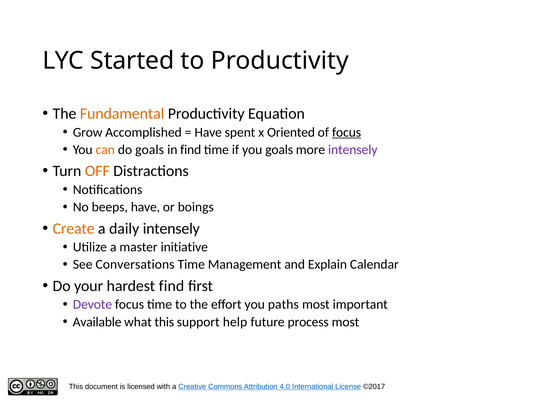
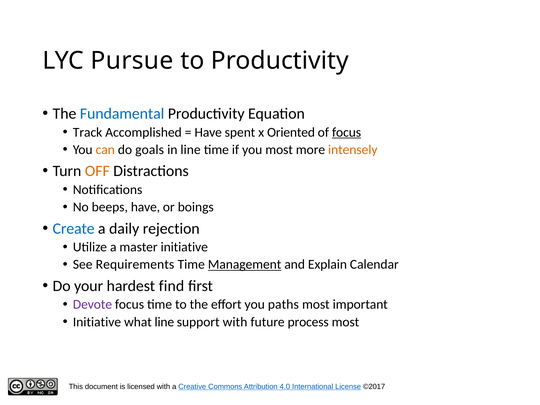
Started: Started -> Pursue (132, 61)
Fundamental colour: orange -> blue (122, 114)
Grow: Grow -> Track (88, 132)
in find: find -> line (191, 150)
you goals: goals -> most (279, 150)
intensely colour: purple -> orange (353, 150)
Create colour: orange -> blue (74, 228)
daily intensely: intensely -> rejection (171, 228)
Conversations: Conversations -> Requirements (135, 265)
Management underline: none -> present (245, 265)
Available: Available -> Initiative (97, 322)
what this: this -> line (164, 322)
support help: help -> with (235, 322)
